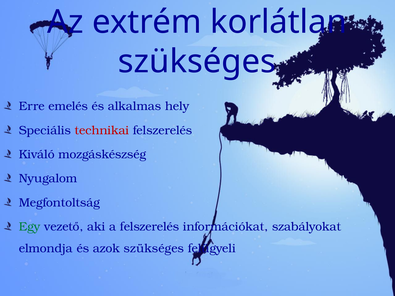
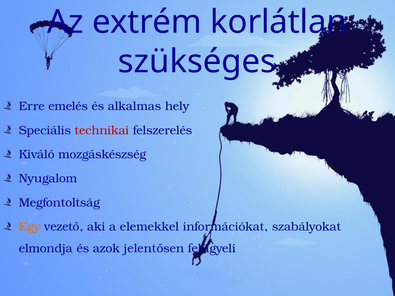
Egy colour: green -> orange (30, 227)
a felszerelés: felszerelés -> elemekkel (149, 227)
azok szükséges: szükséges -> jelentősen (154, 249)
